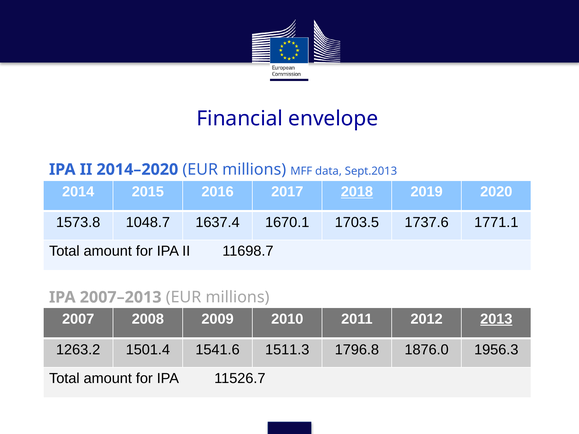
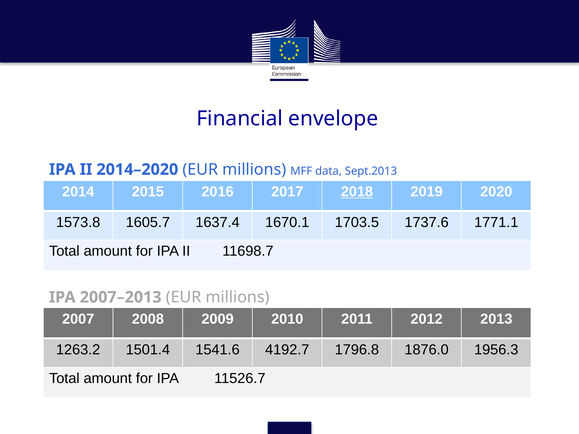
1048.7: 1048.7 -> 1605.7 (148, 222)
2013 underline: present -> none (496, 319)
1511.3: 1511.3 -> 4192.7 (287, 350)
